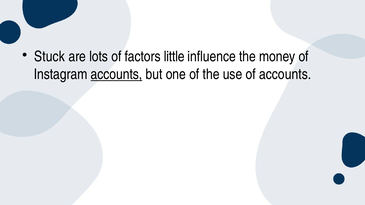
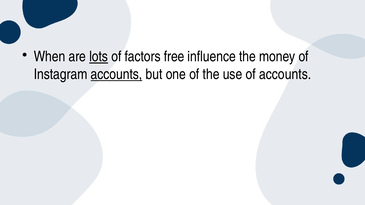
Stuck: Stuck -> When (50, 57)
lots underline: none -> present (99, 57)
little: little -> free (174, 57)
